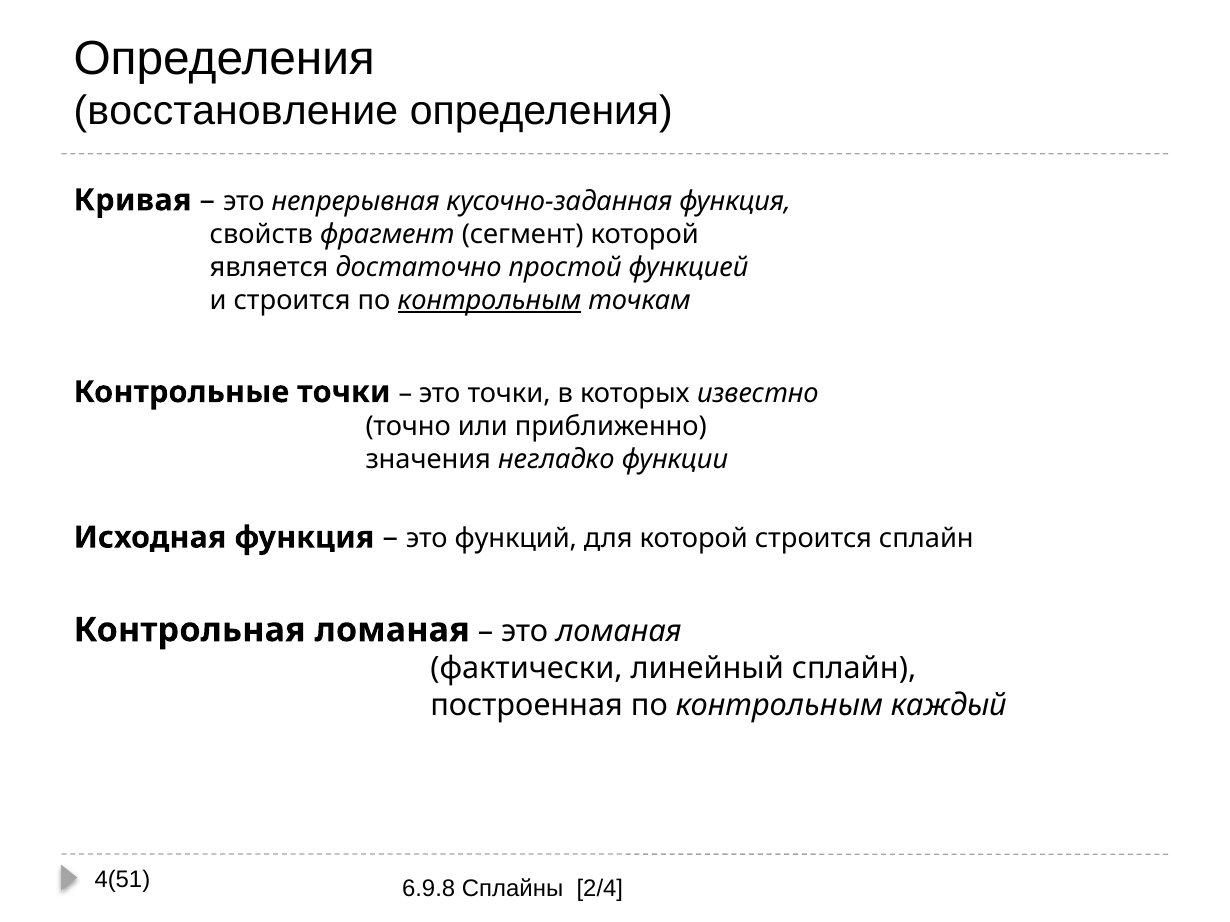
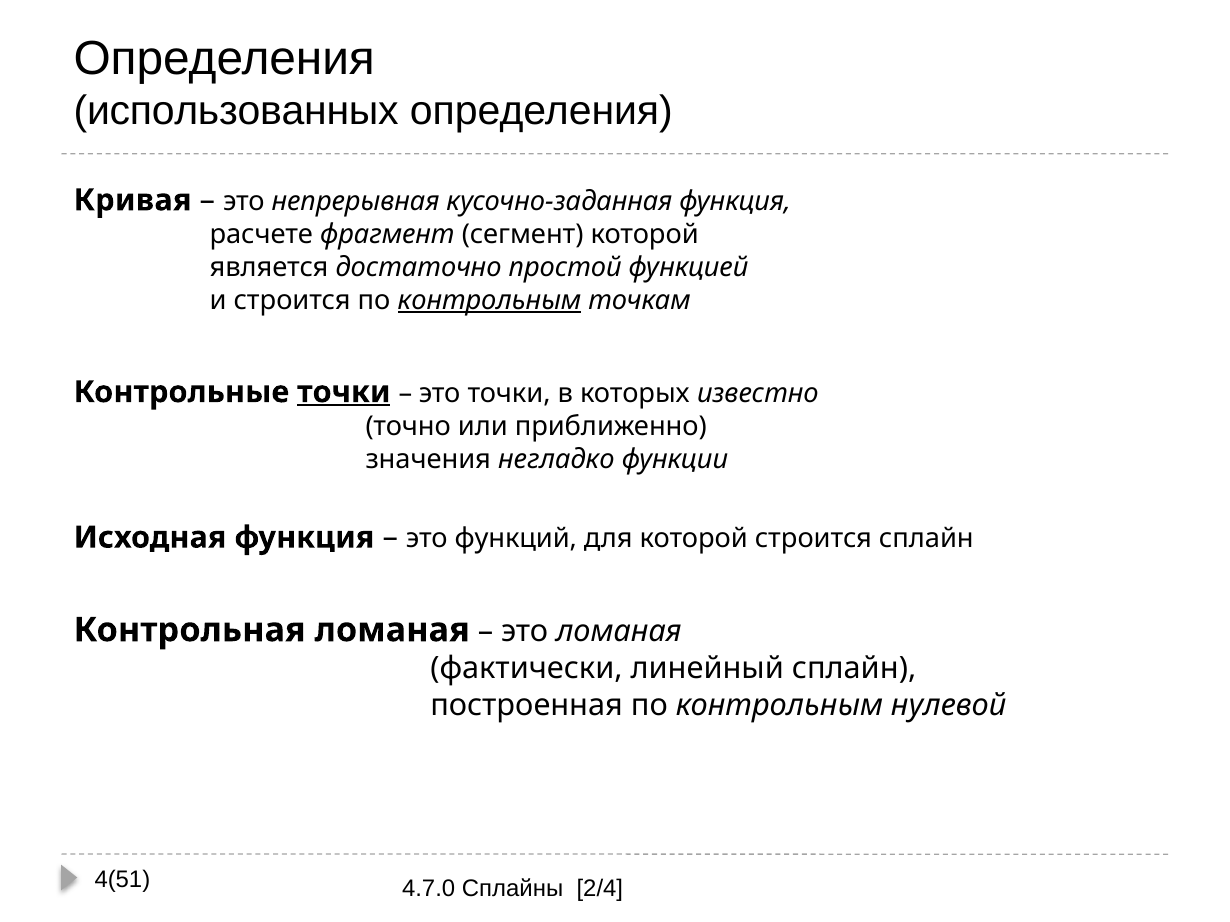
восстановление: восстановление -> использованных (236, 111)
свойств: свойств -> расчете (261, 235)
точки underline: none -> present (344, 392)
каждый: каждый -> нулевой (949, 706)
6.9.8: 6.9.8 -> 4.7.0 (429, 889)
